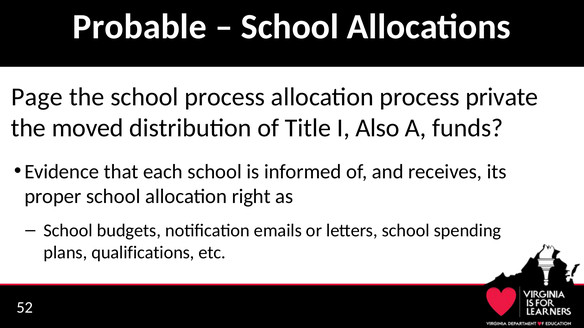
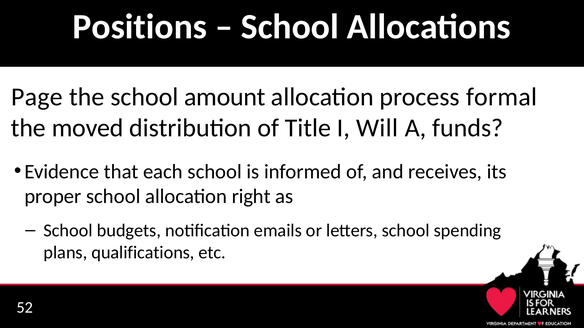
Probable: Probable -> Positions (140, 27)
school process: process -> amount (225, 97)
private: private -> formal (502, 97)
Also: Also -> Will (377, 128)
